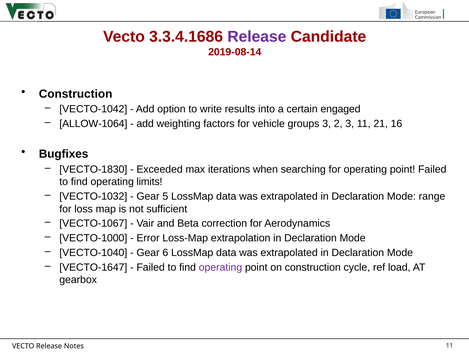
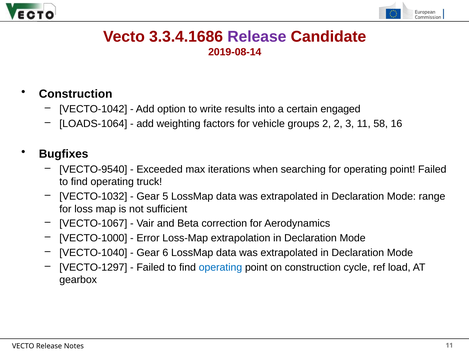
ALLOW-1064: ALLOW-1064 -> LOADS-1064 (93, 124)
groups 3: 3 -> 2 (327, 124)
21: 21 -> 58 (381, 124)
VECTO-1830: VECTO-1830 -> VECTO-9540 (93, 169)
limits: limits -> truck (149, 182)
VECTO-1647: VECTO-1647 -> VECTO-1297 (93, 267)
operating colour: purple -> blue (220, 267)
